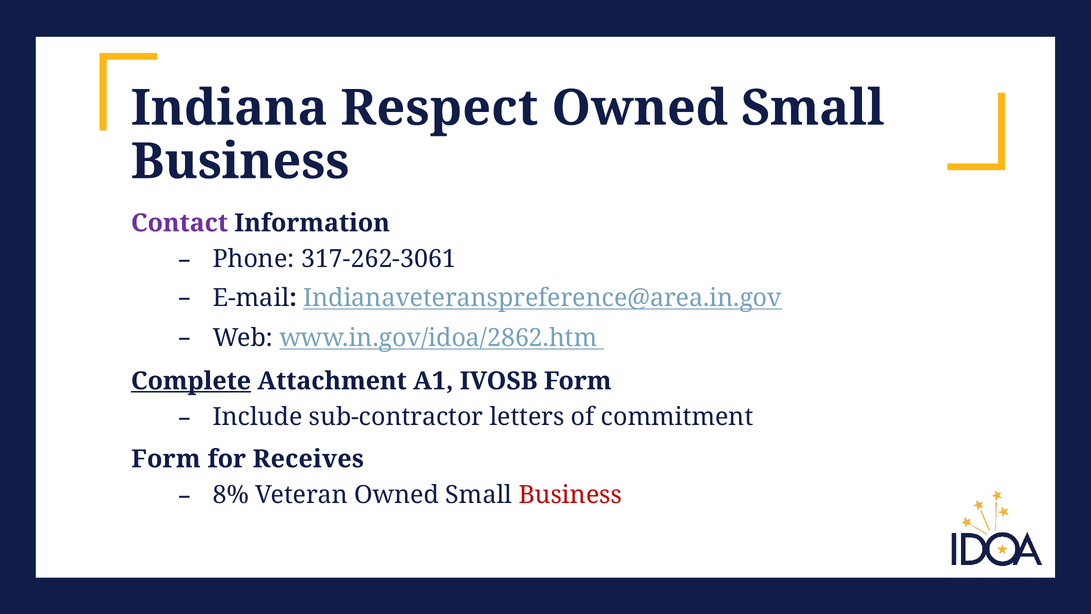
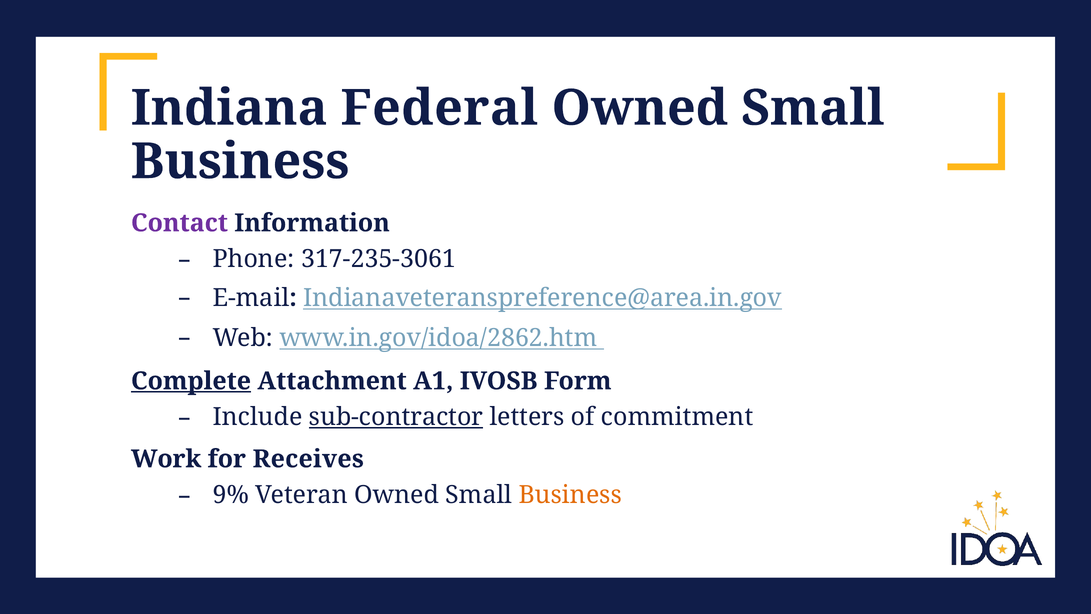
Respect: Respect -> Federal (439, 108)
317-262-3061: 317-262-3061 -> 317-235-3061 (379, 259)
sub-contractor underline: none -> present (396, 417)
Form: Form -> Work (166, 459)
8%: 8% -> 9% (231, 495)
Business colour: red -> orange (570, 495)
